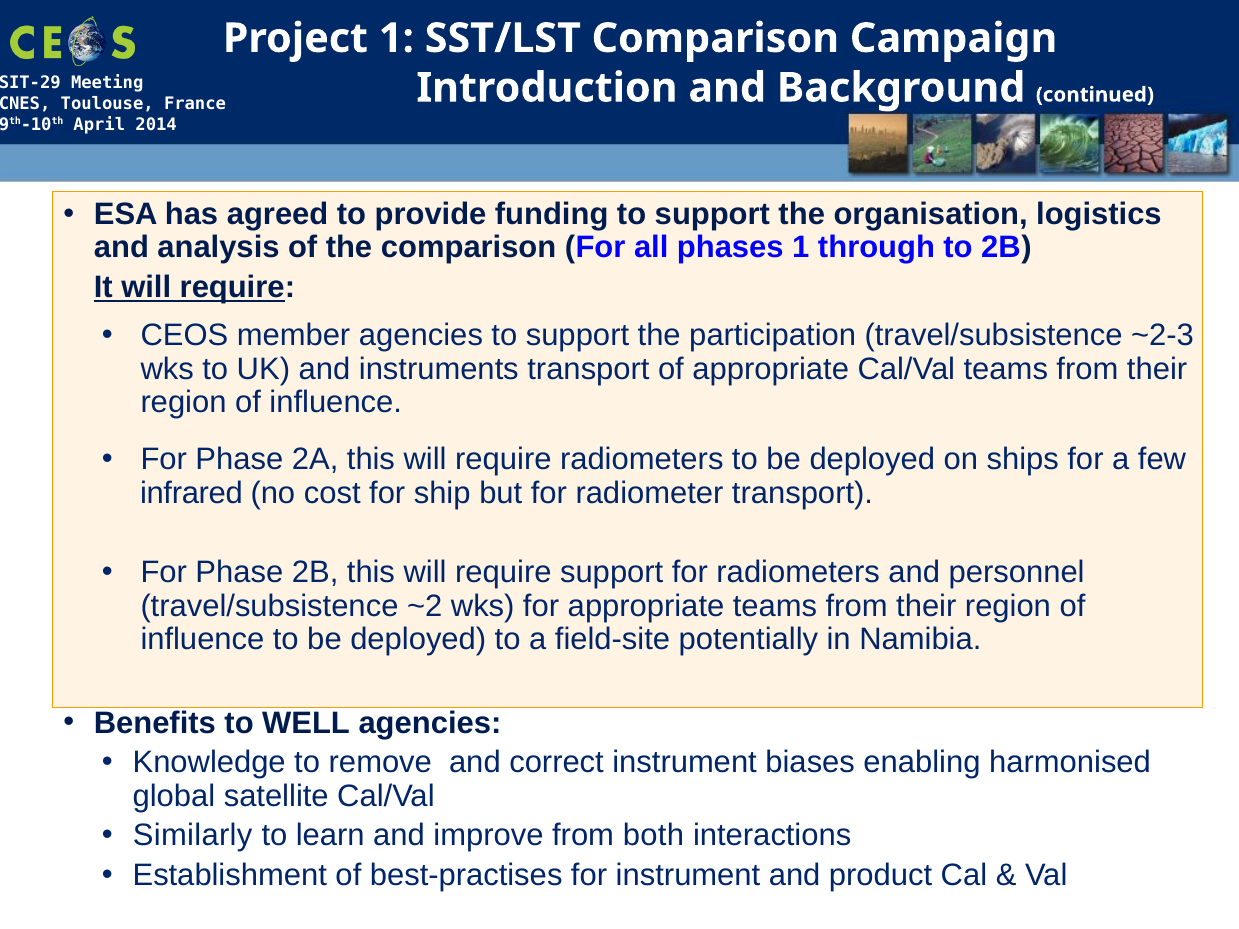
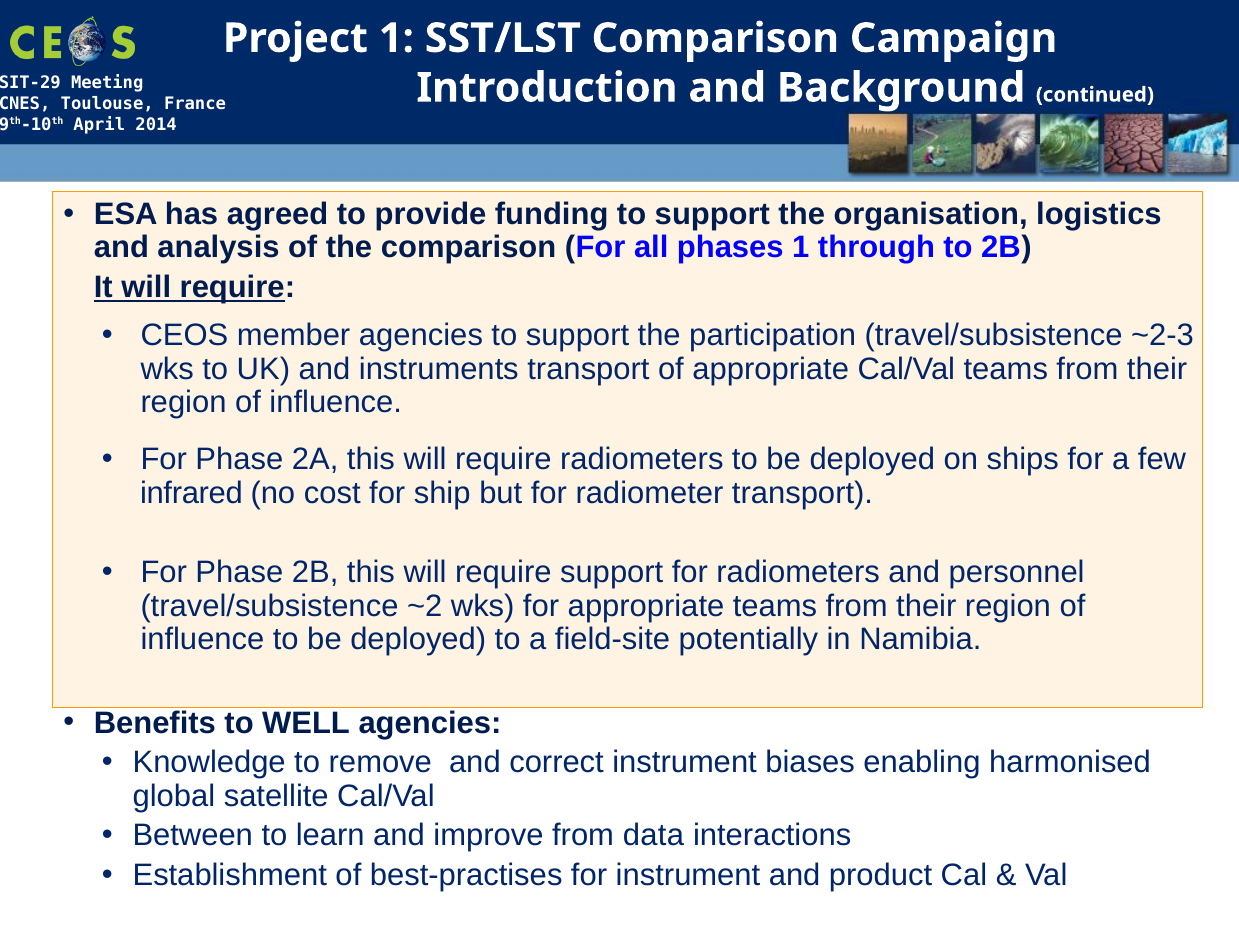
Similarly: Similarly -> Between (193, 836)
both: both -> data (653, 836)
